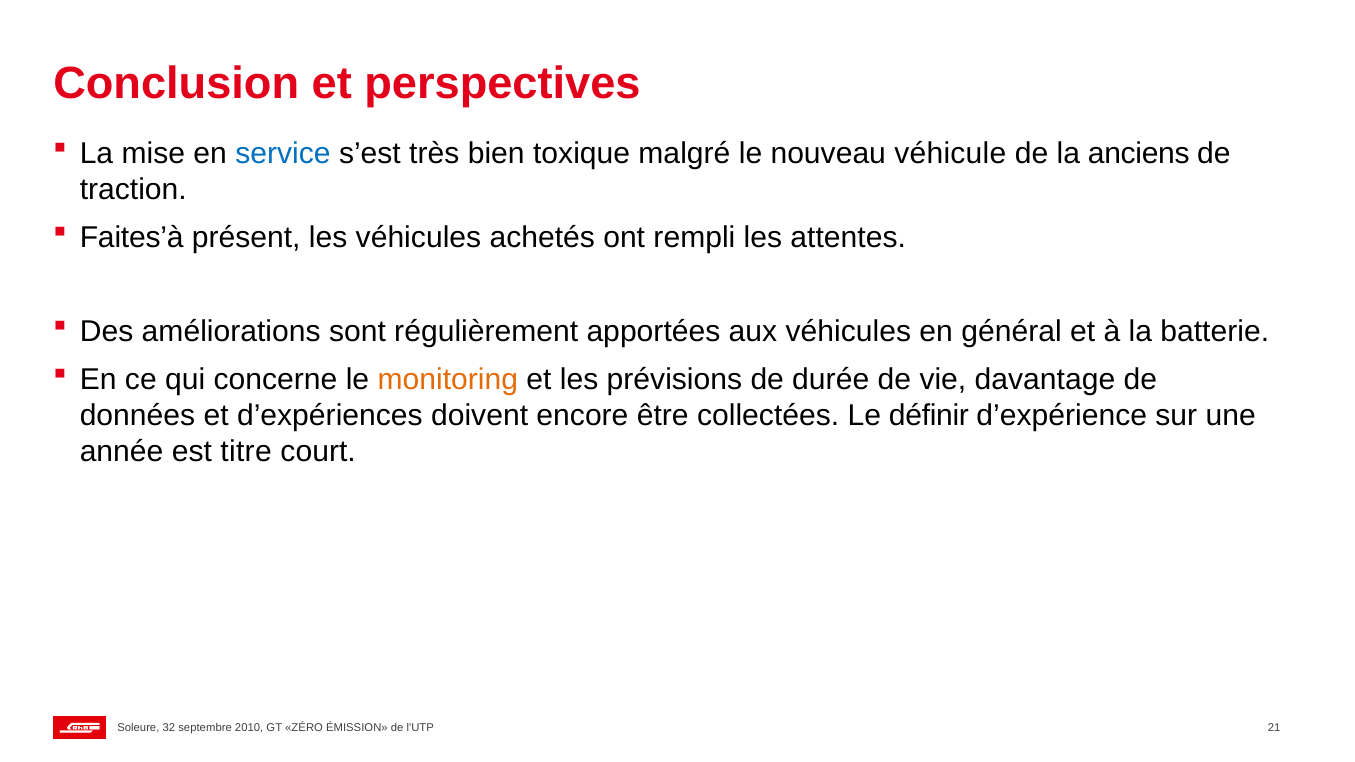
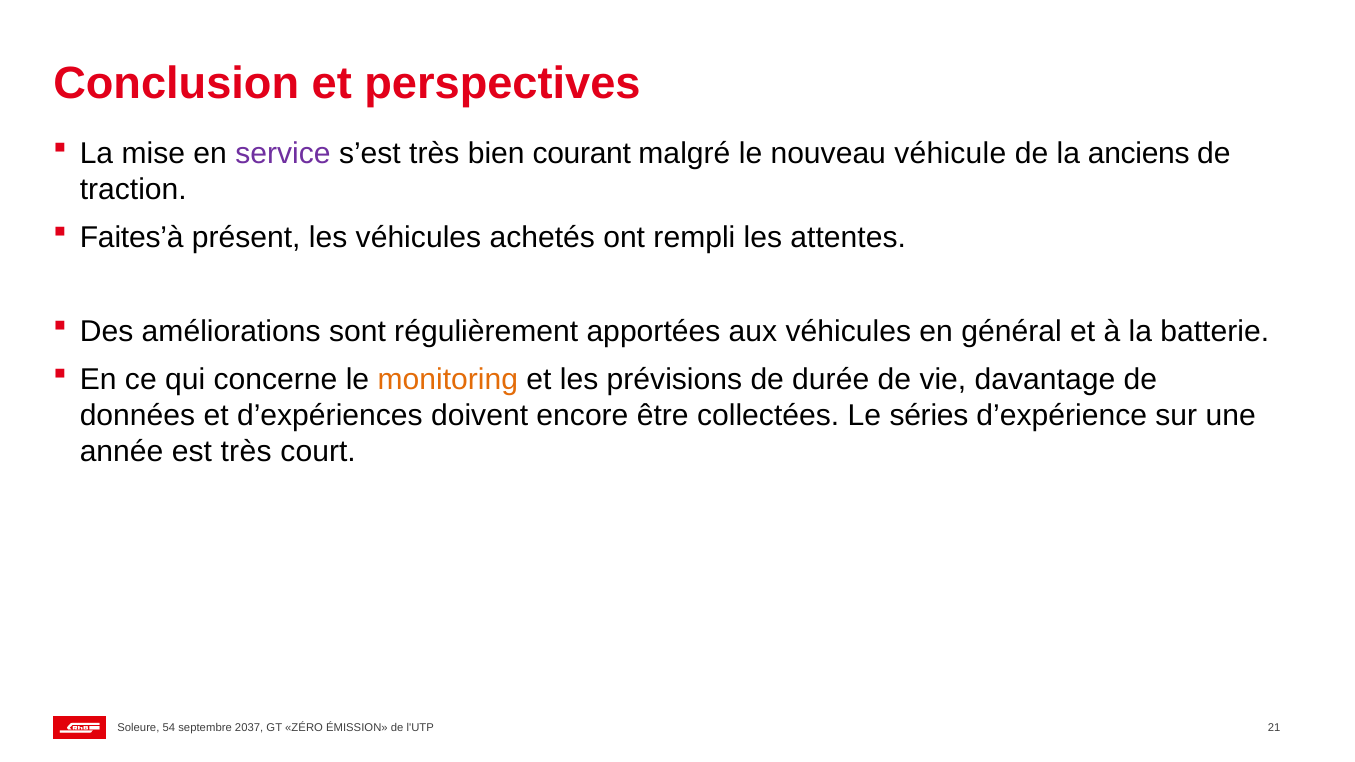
service colour: blue -> purple (283, 154)
toxique: toxique -> courant (582, 154)
définir: définir -> séries (929, 416)
est titre: titre -> très (246, 452)
32: 32 -> 54 (169, 728)
2010: 2010 -> 2037 (249, 728)
